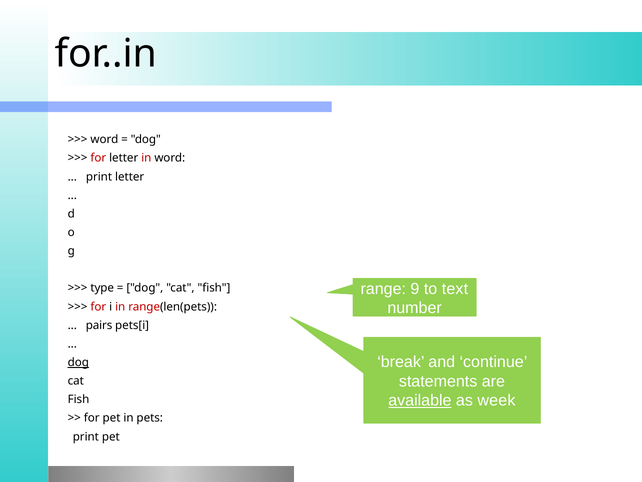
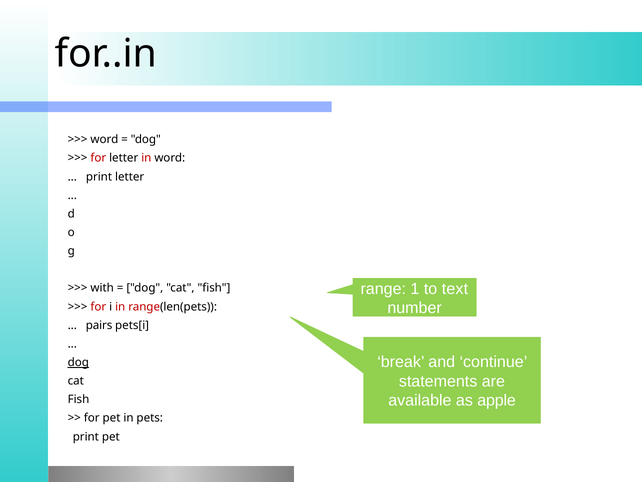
9: 9 -> 1 (415, 288)
type: type -> with (102, 288)
available underline: present -> none (420, 400)
week: week -> apple (497, 400)
